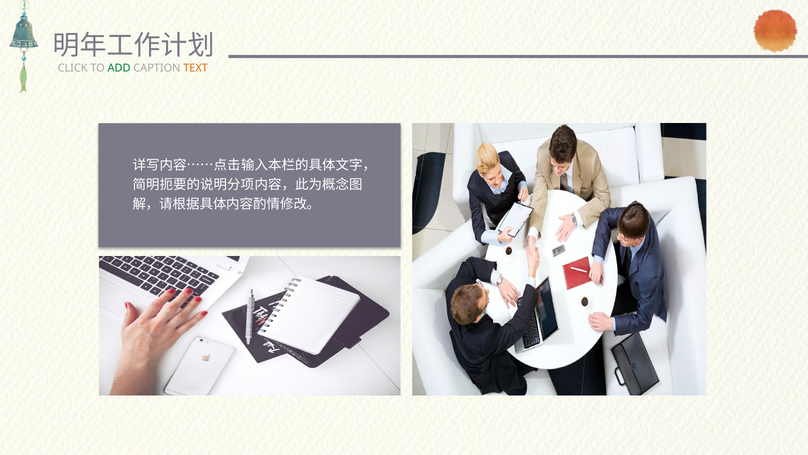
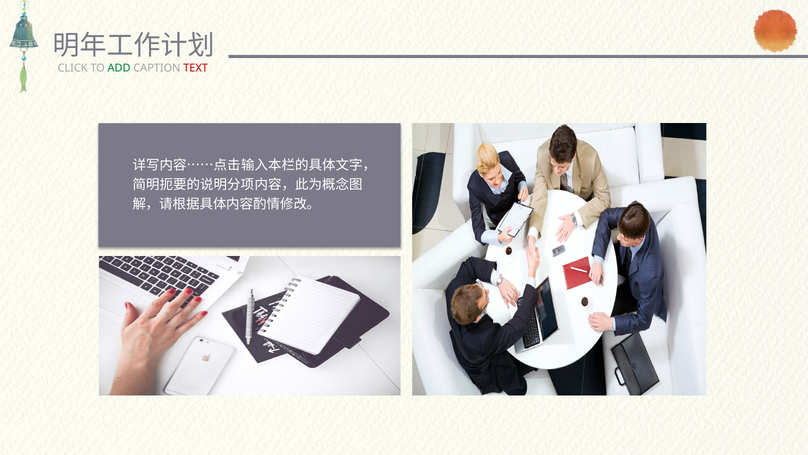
TEXT colour: orange -> red (196, 68)
